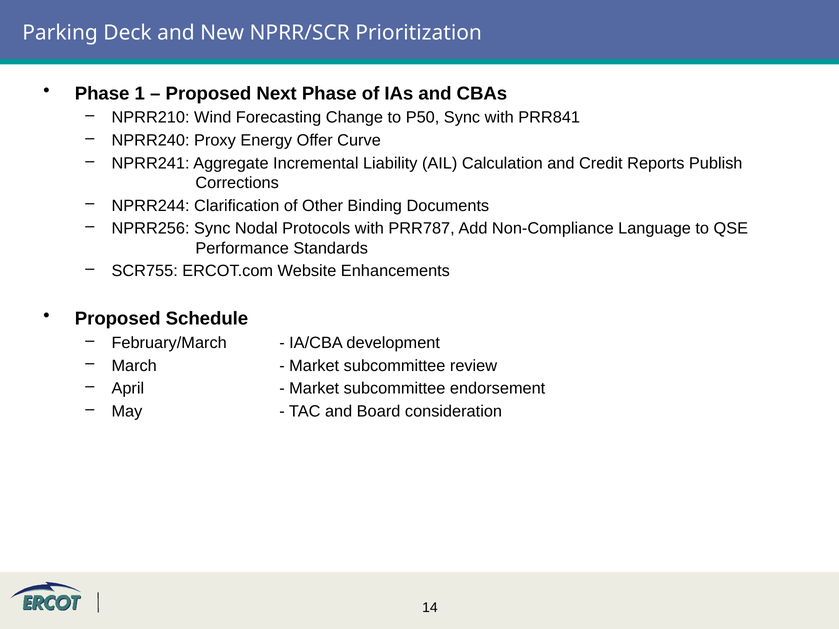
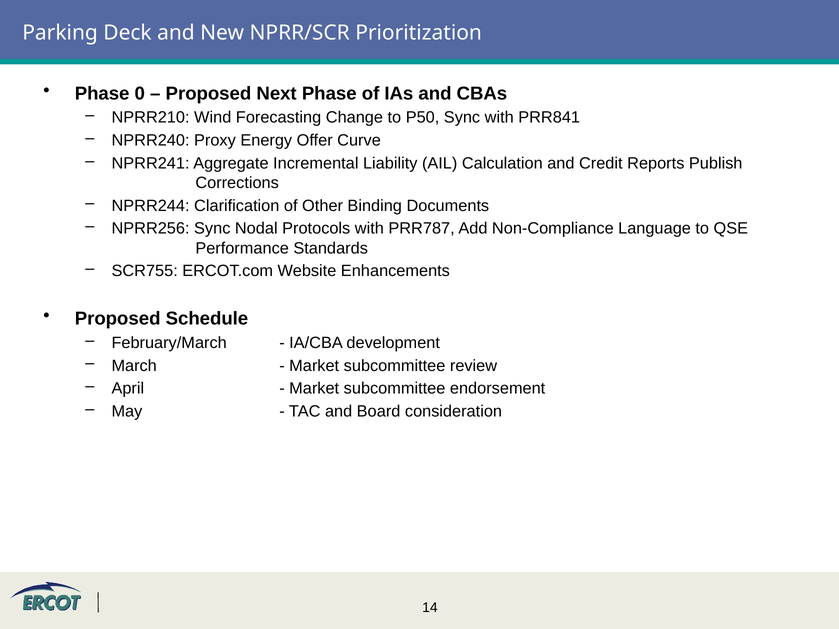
1: 1 -> 0 (140, 94)
